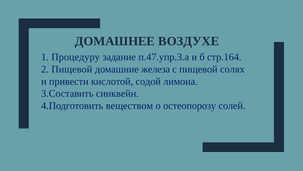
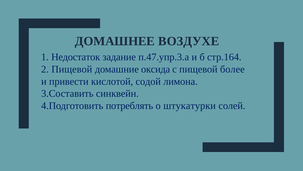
Процедуру: Процедуру -> Недостаток (76, 57)
железа: железа -> оксида (156, 69)
солях: солях -> более (232, 69)
веществом: веществом -> потреблять (129, 105)
остеопорозу: остеопорозу -> штукатурки (190, 105)
